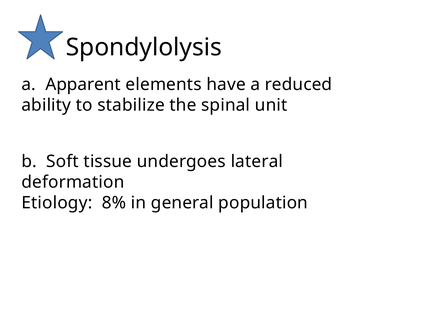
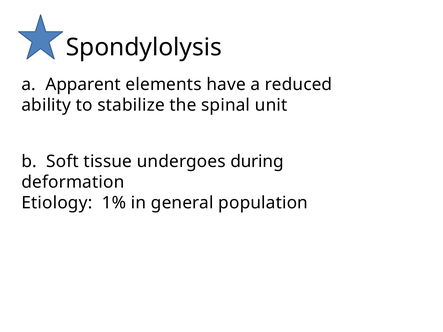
lateral: lateral -> during (257, 161)
8%: 8% -> 1% (114, 203)
